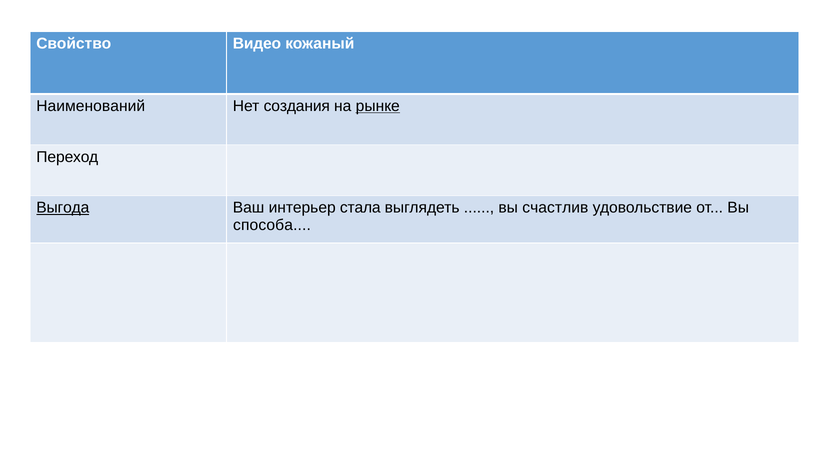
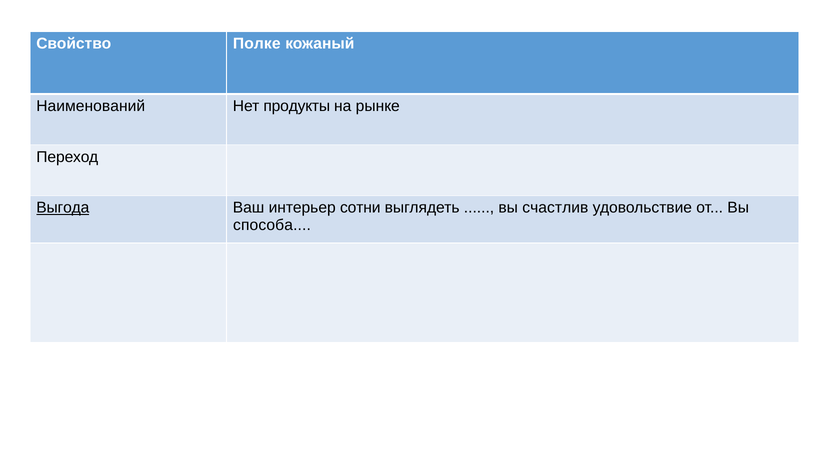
Видео: Видео -> Полке (257, 44)
создания: создания -> продукты (297, 106)
рынке underline: present -> none (378, 106)
стала: стала -> сотни (360, 208)
